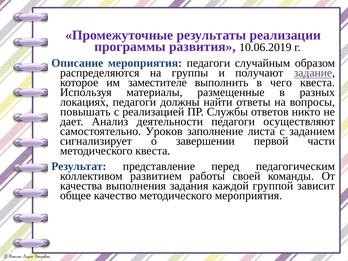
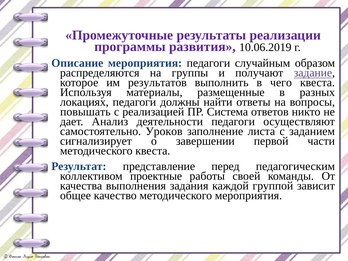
заместителе: заместителе -> результатов (157, 83)
Службы: Службы -> Система (227, 112)
развитием: развитием -> проектные (156, 176)
